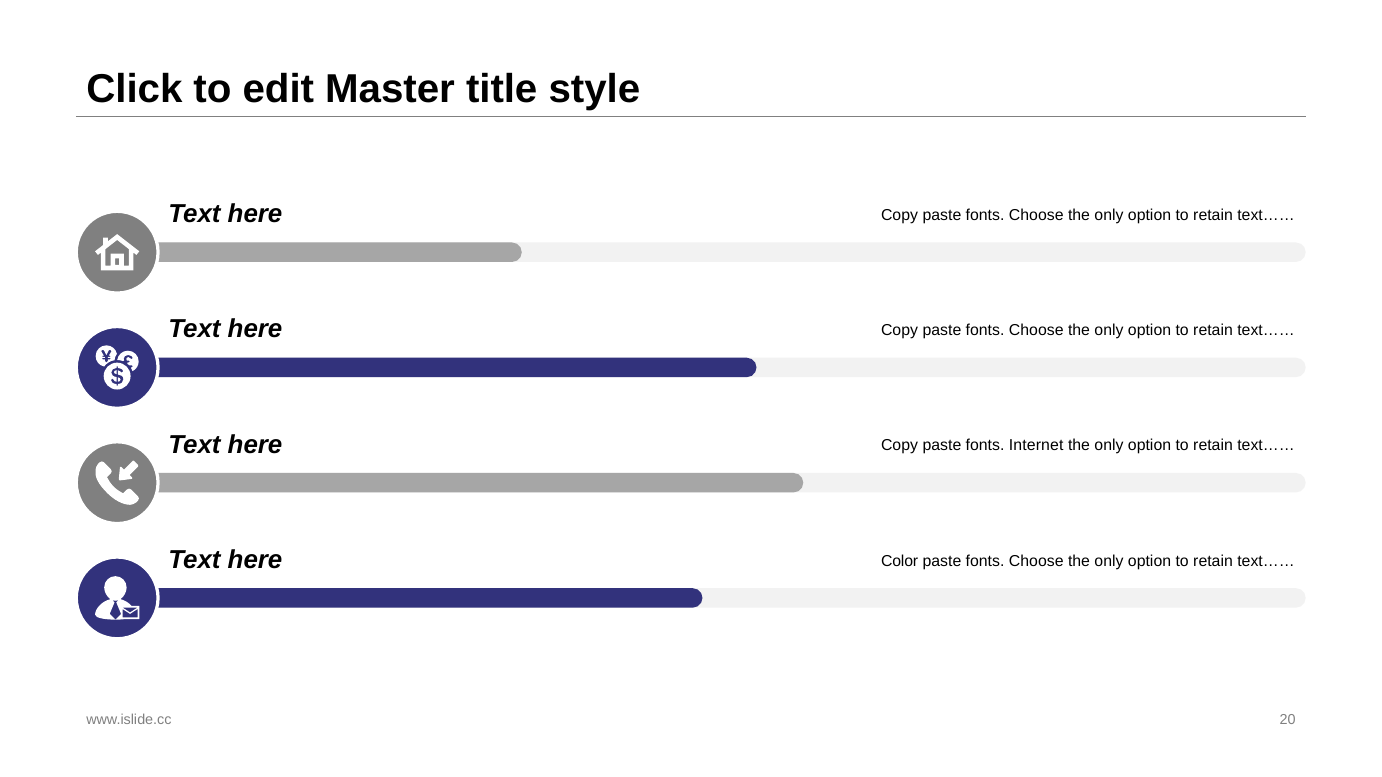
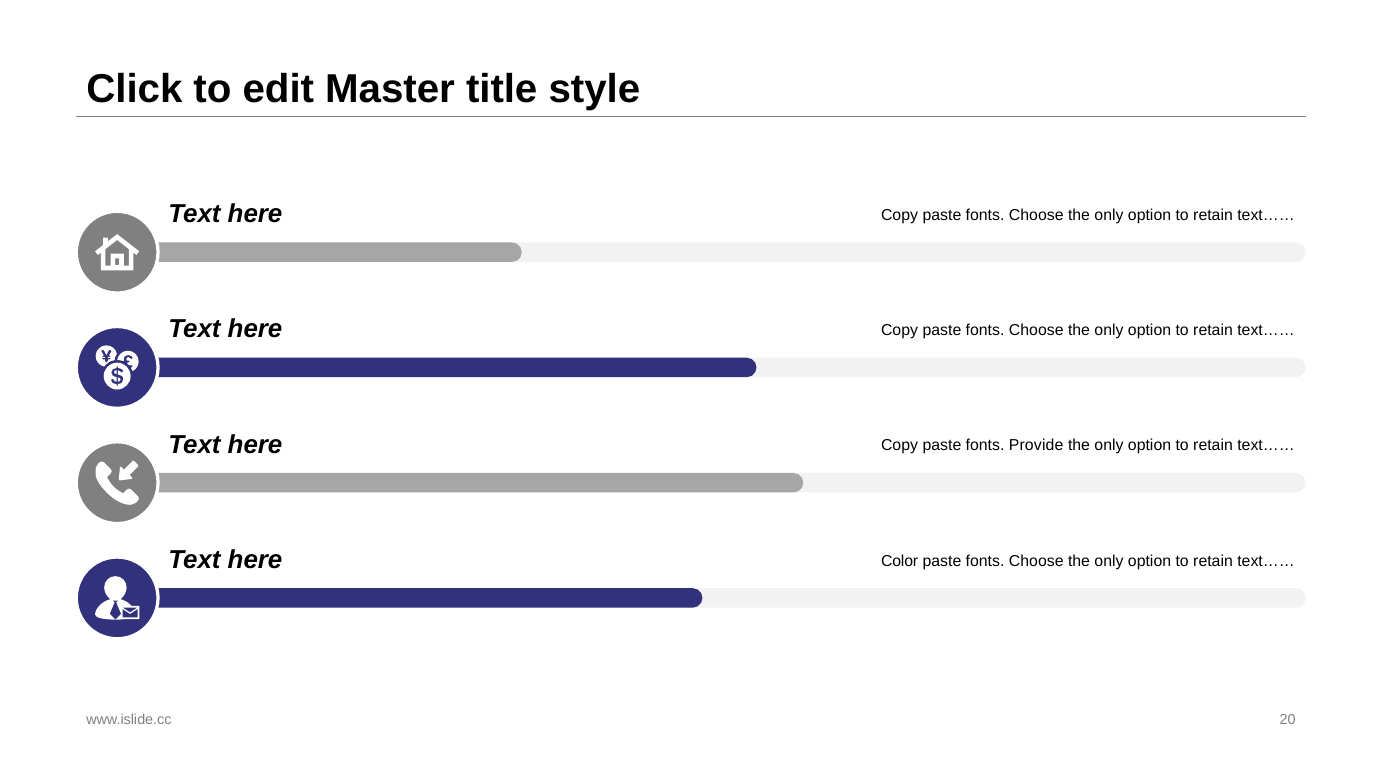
Internet: Internet -> Provide (1036, 446)
